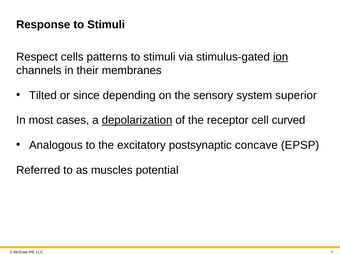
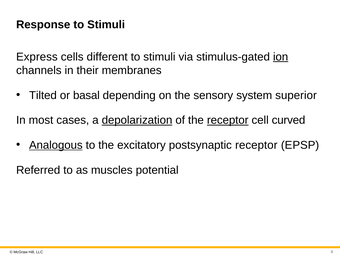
Respect: Respect -> Express (37, 57)
patterns: patterns -> different (107, 57)
since: since -> basal (86, 95)
receptor underline: none -> present (228, 120)
Analogous underline: none -> present (56, 145)
postsynaptic concave: concave -> receptor (256, 145)
